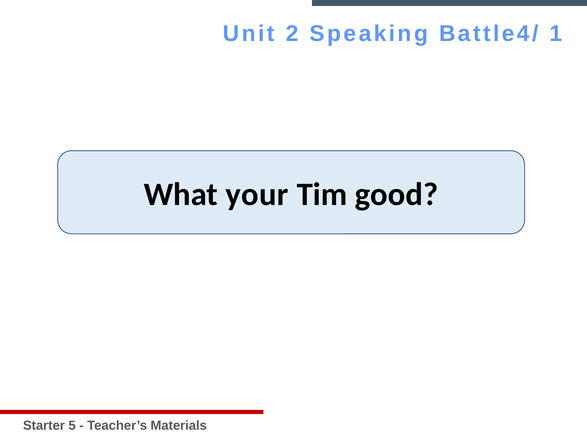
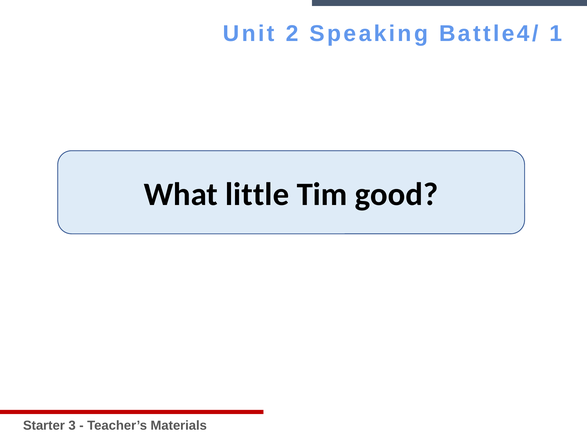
your: your -> little (257, 195)
5: 5 -> 3 (72, 426)
